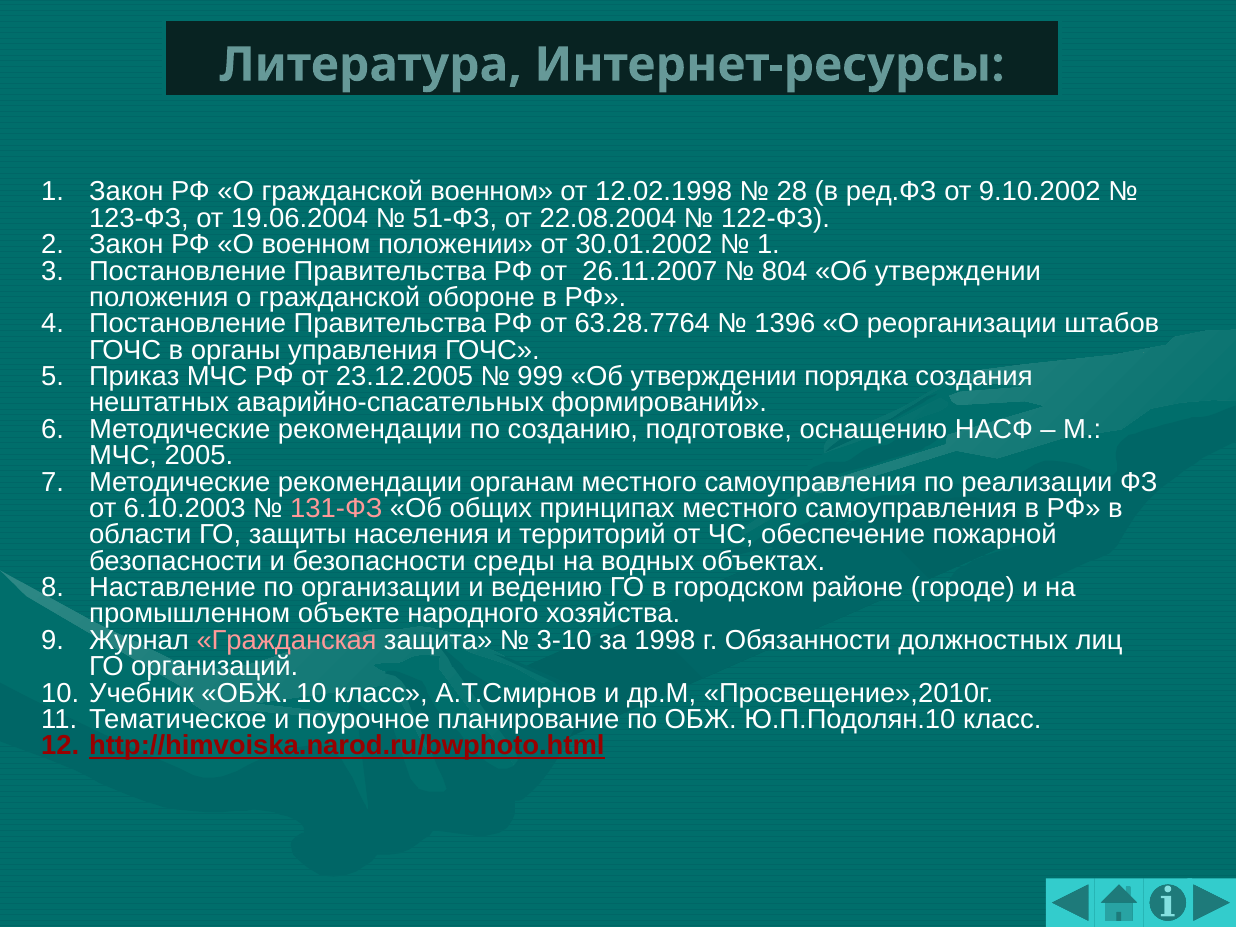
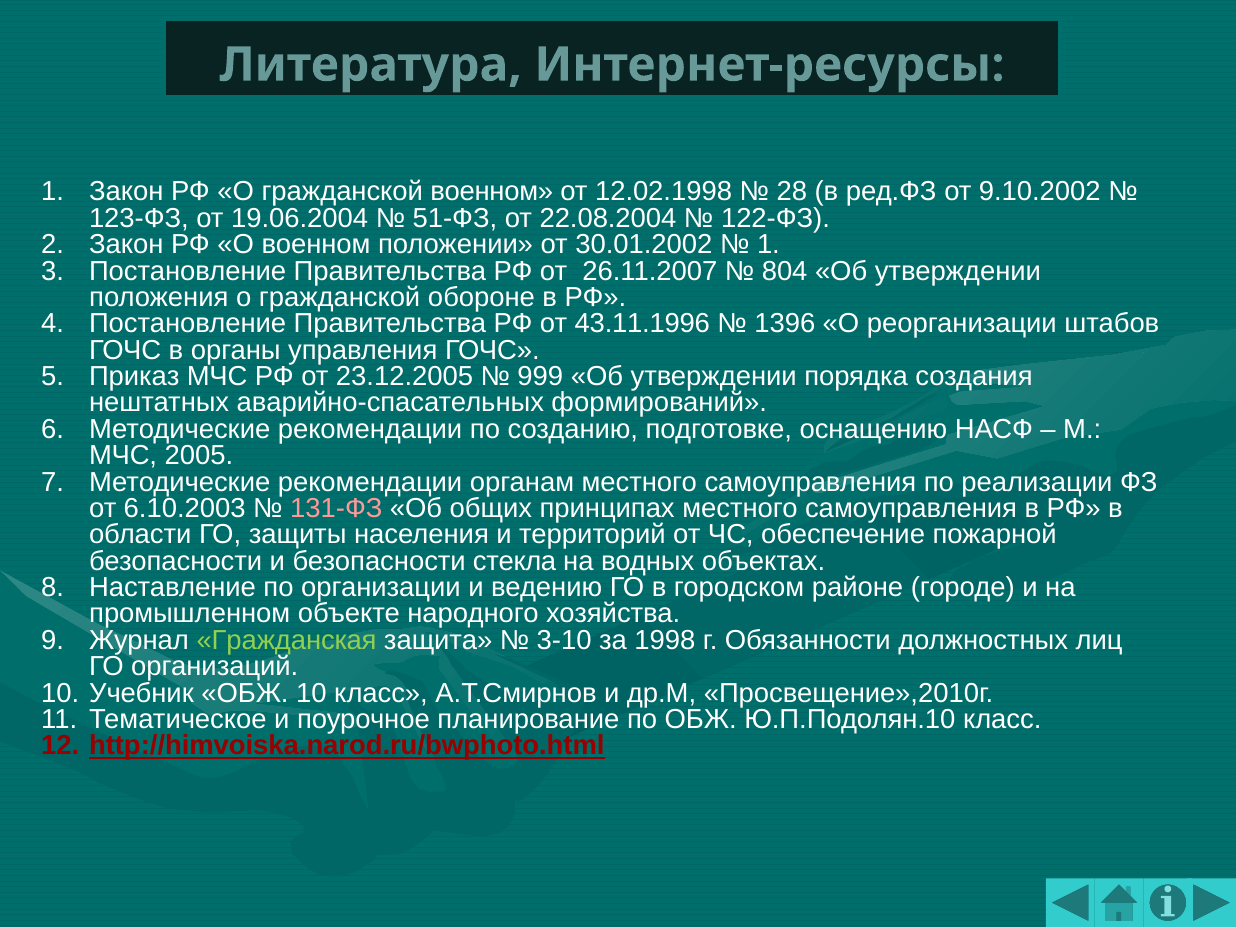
63.28.7764: 63.28.7764 -> 43.11.1996 (642, 324)
среды: среды -> стекла (515, 561)
Гражданская colour: pink -> light green (287, 640)
